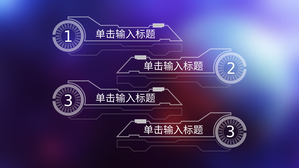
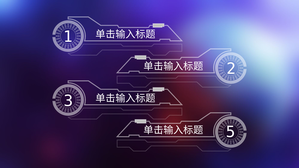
3: 3 -> 5 (231, 132)
